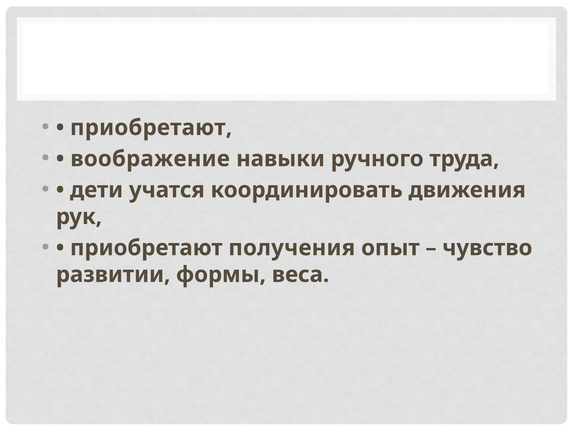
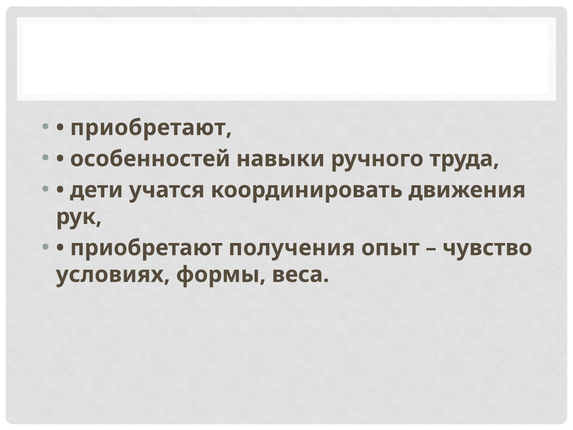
воображение: воображение -> особенностей (150, 159)
развитии: развитии -> условиях (113, 274)
